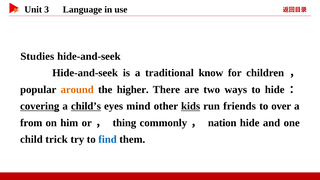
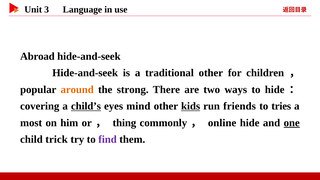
Studies: Studies -> Abroad (37, 56)
traditional know: know -> other (211, 73)
higher: higher -> strong (133, 90)
covering underline: present -> none (40, 106)
over: over -> tries (281, 106)
from: from -> most (31, 123)
nation: nation -> online (222, 123)
one underline: none -> present (292, 123)
find colour: blue -> purple (108, 139)
